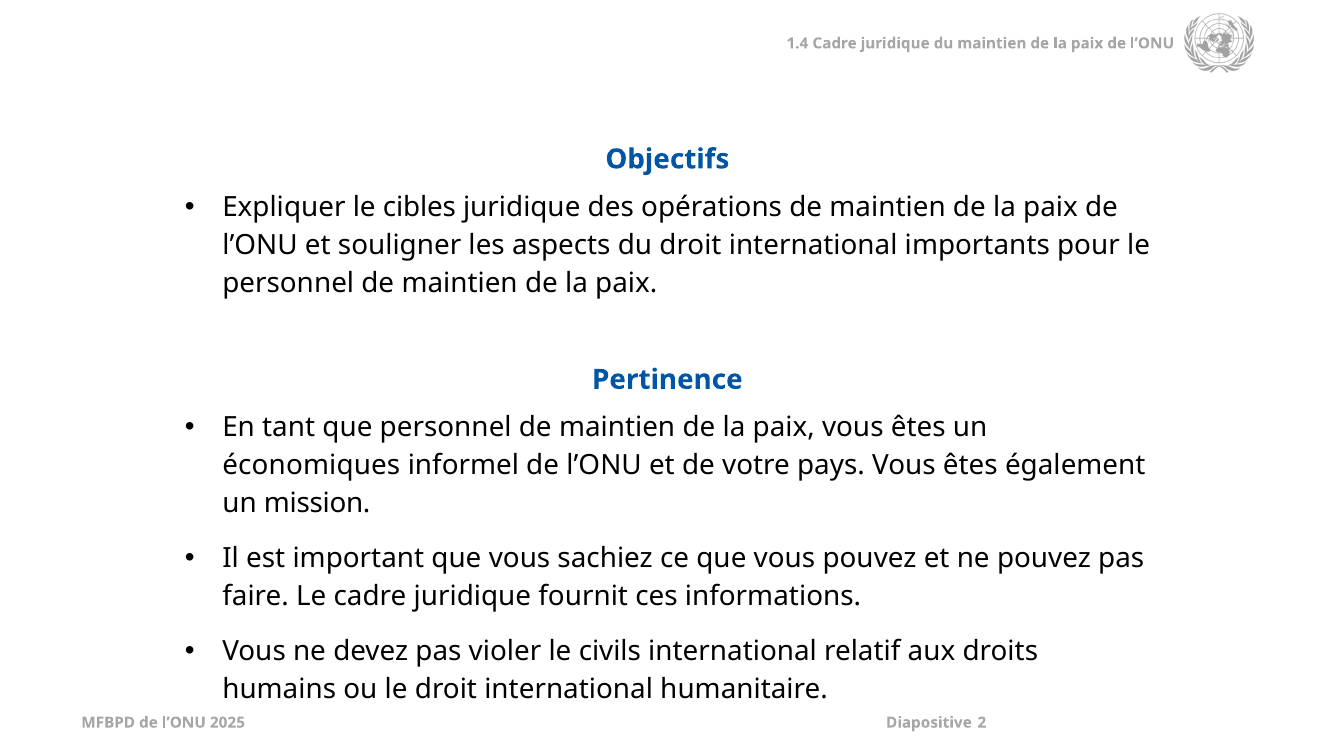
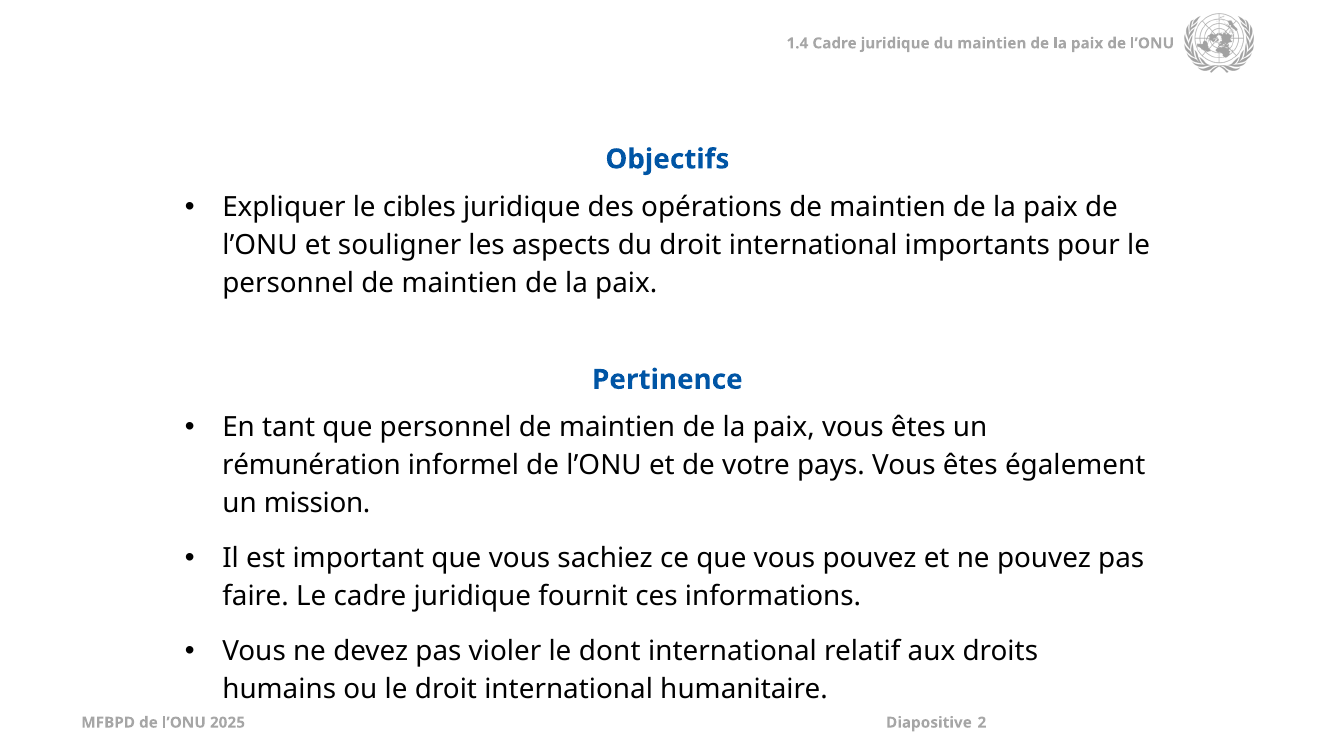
économiques: économiques -> rémunération (312, 466)
civils: civils -> dont (610, 651)
